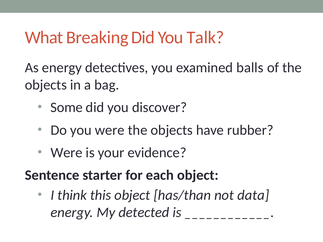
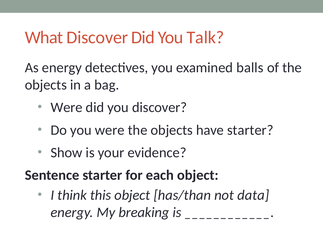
What Breaking: Breaking -> Discover (97, 38)
Some: Some -> Were (67, 108)
have rubber: rubber -> starter (250, 130)
Were: Were -> Show (67, 153)
detected: detected -> breaking (144, 213)
